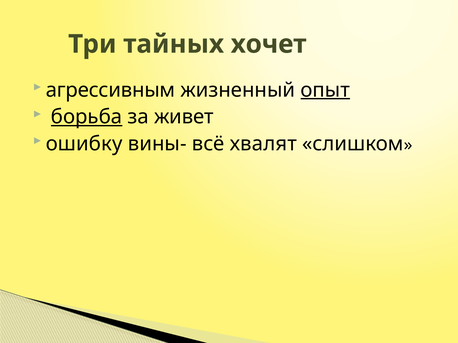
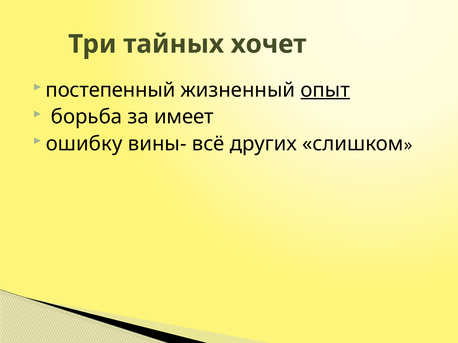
агрессивным: агрессивным -> постепенный (110, 90)
борьба underline: present -> none (87, 117)
живет: живет -> имеет (184, 117)
хвалят: хвалят -> других (263, 144)
